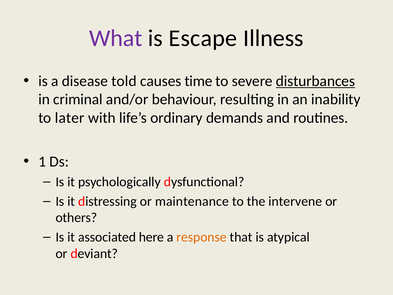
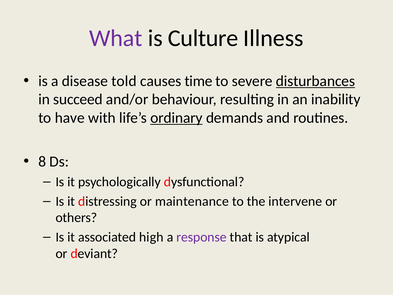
Escape: Escape -> Culture (203, 38)
criminal: criminal -> succeed (78, 99)
later: later -> have (70, 118)
ordinary underline: none -> present (176, 118)
1: 1 -> 8 (42, 161)
here: here -> high (151, 237)
response colour: orange -> purple (202, 237)
